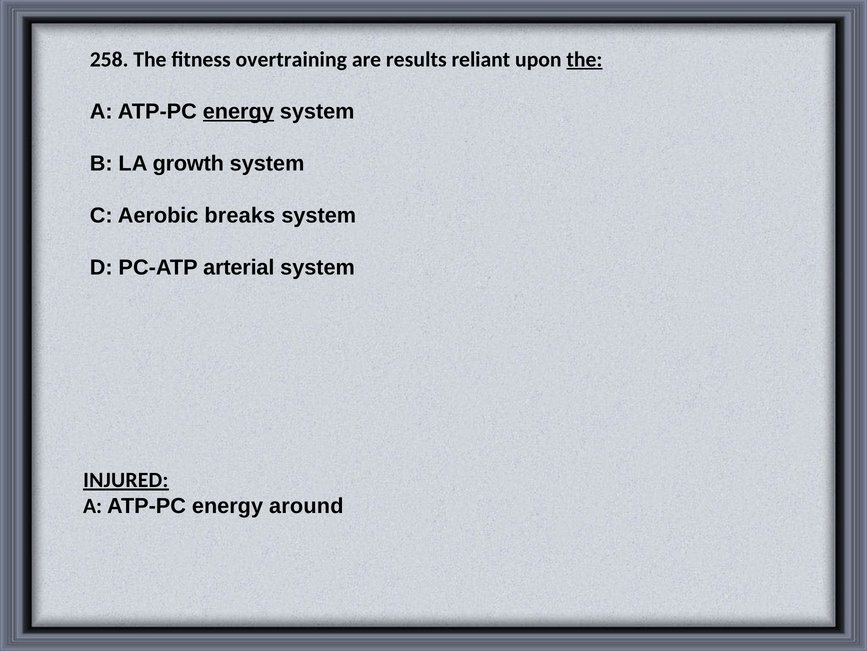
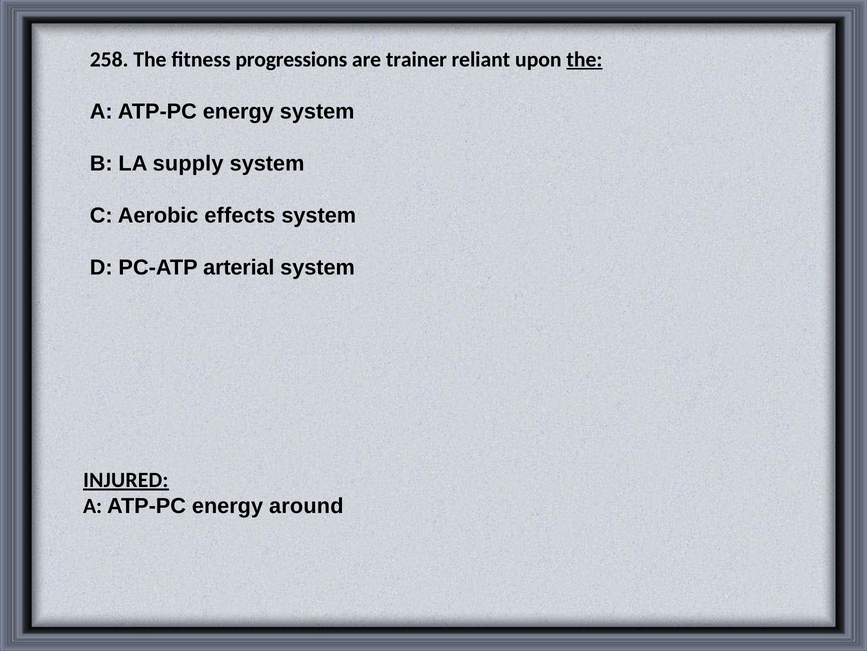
overtraining: overtraining -> progressions (291, 59)
results: results -> trainer (416, 59)
energy underline: present -> none (238, 111)
growth: growth -> supply (188, 163)
breaks: breaks -> effects (240, 215)
